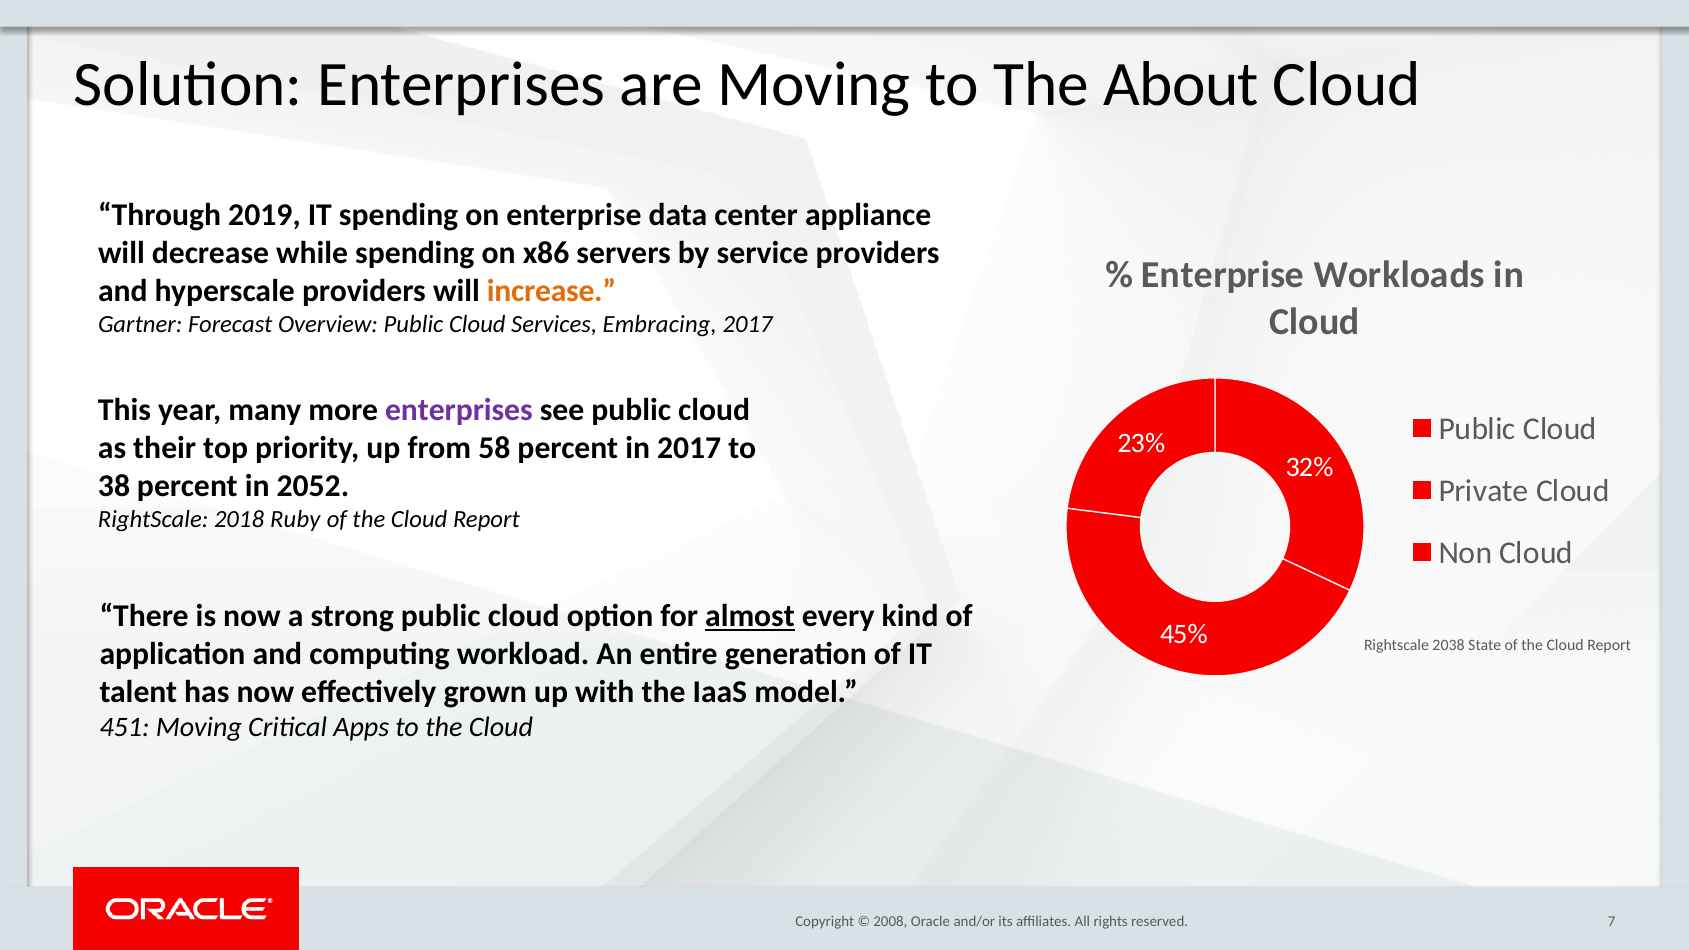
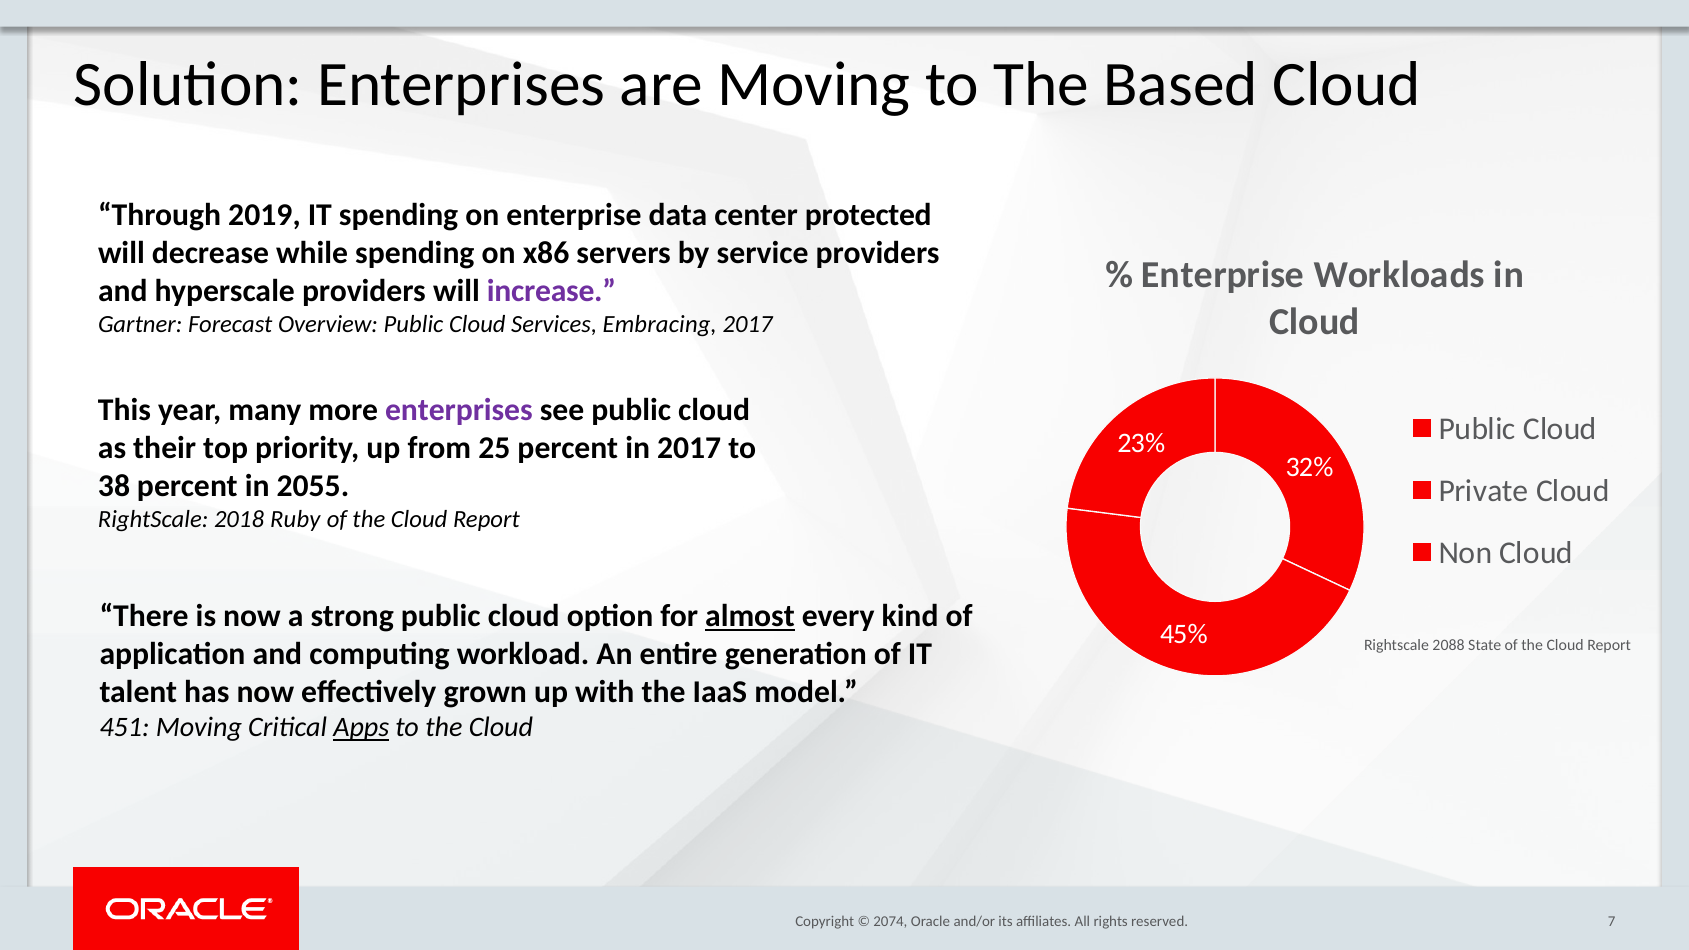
About: About -> Based (1181, 85)
appliance: appliance -> protected (868, 215)
increase colour: orange -> purple (552, 291)
58: 58 -> 25 (494, 448)
2052: 2052 -> 2055 (313, 486)
2038: 2038 -> 2088 (1449, 646)
Apps underline: none -> present (361, 728)
2008: 2008 -> 2074 (890, 922)
